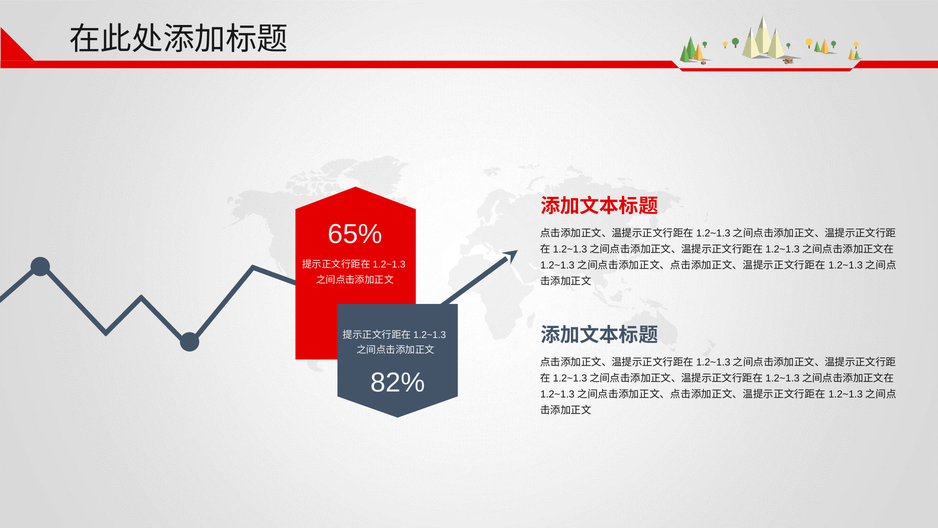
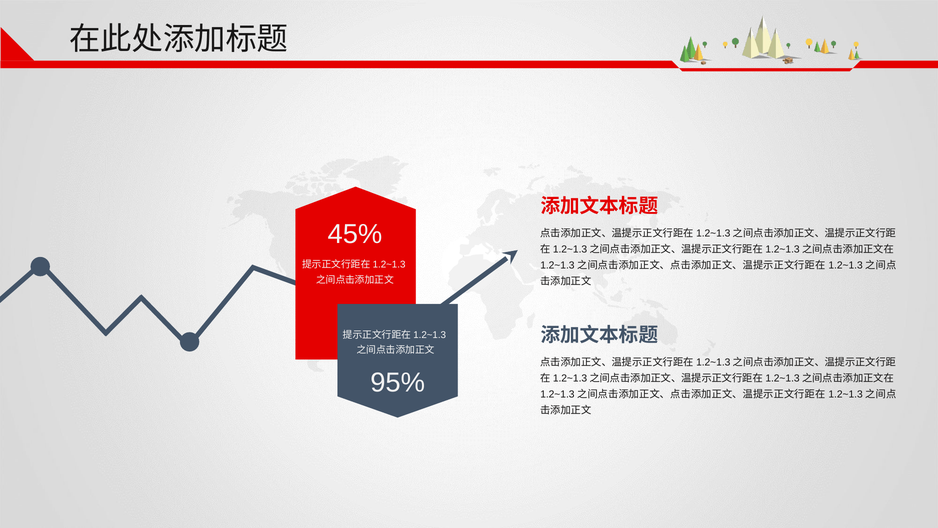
65%: 65% -> 45% (355, 234)
82%: 82% -> 95% (398, 382)
